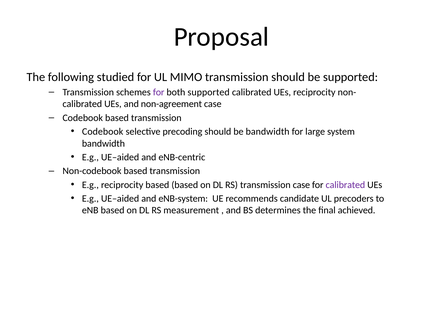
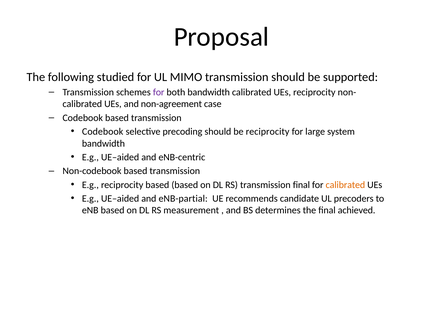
both supported: supported -> bandwidth (209, 92)
be bandwidth: bandwidth -> reciprocity (268, 131)
transmission case: case -> final (301, 184)
calibrated colour: purple -> orange (345, 184)
eNB-system: eNB-system -> eNB-partial (183, 198)
